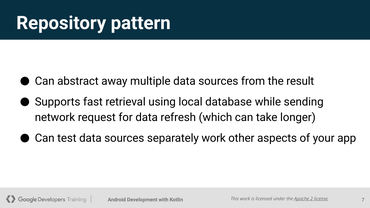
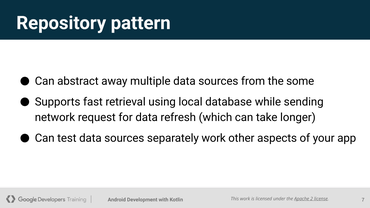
result: result -> some (300, 81)
